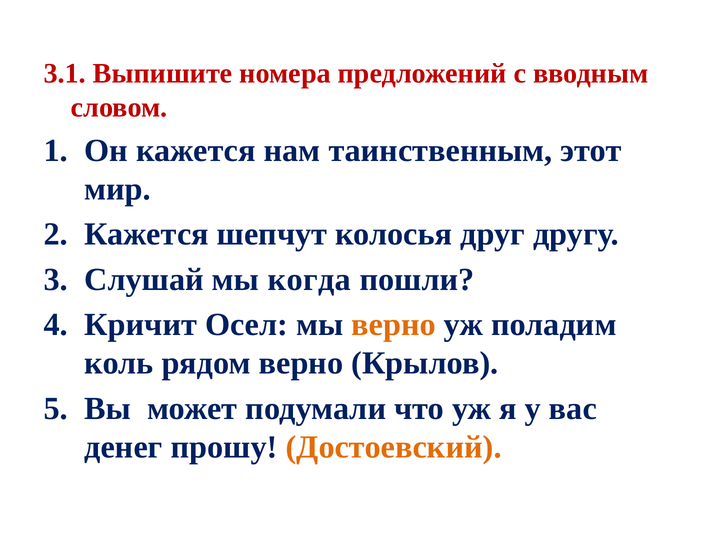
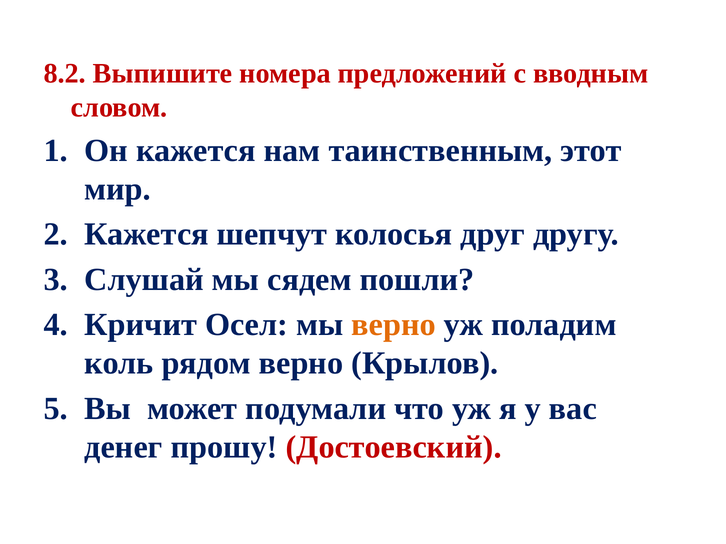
3.1: 3.1 -> 8.2 (65, 74)
когда: когда -> сядем (309, 280)
Достоевский colour: orange -> red (394, 448)
